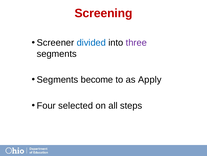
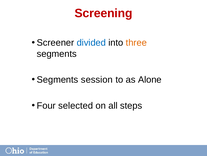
three colour: purple -> orange (136, 43)
become: become -> session (97, 79)
Apply: Apply -> Alone (150, 79)
